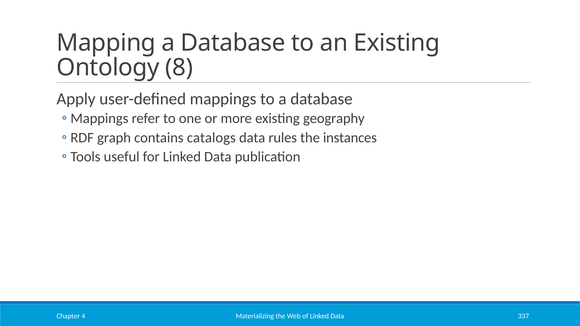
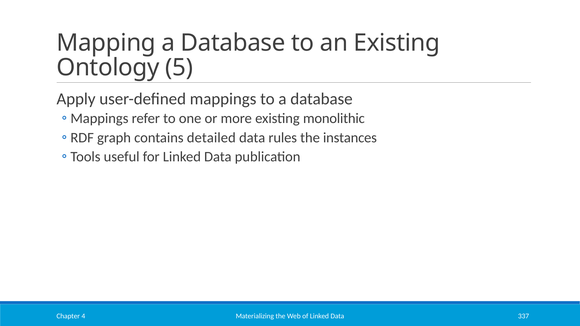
8: 8 -> 5 (179, 68)
geography: geography -> monolithic (334, 118)
catalogs: catalogs -> detailed (211, 138)
